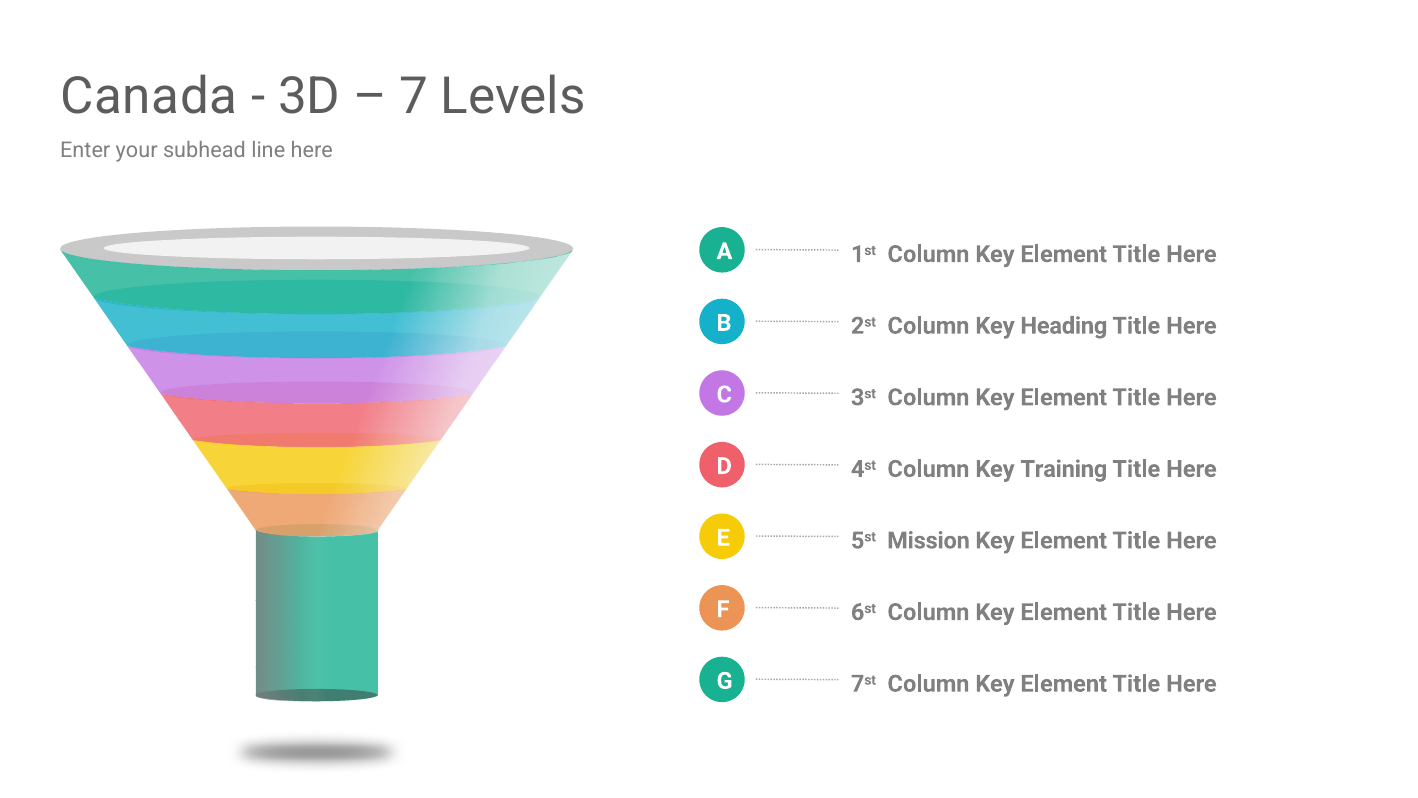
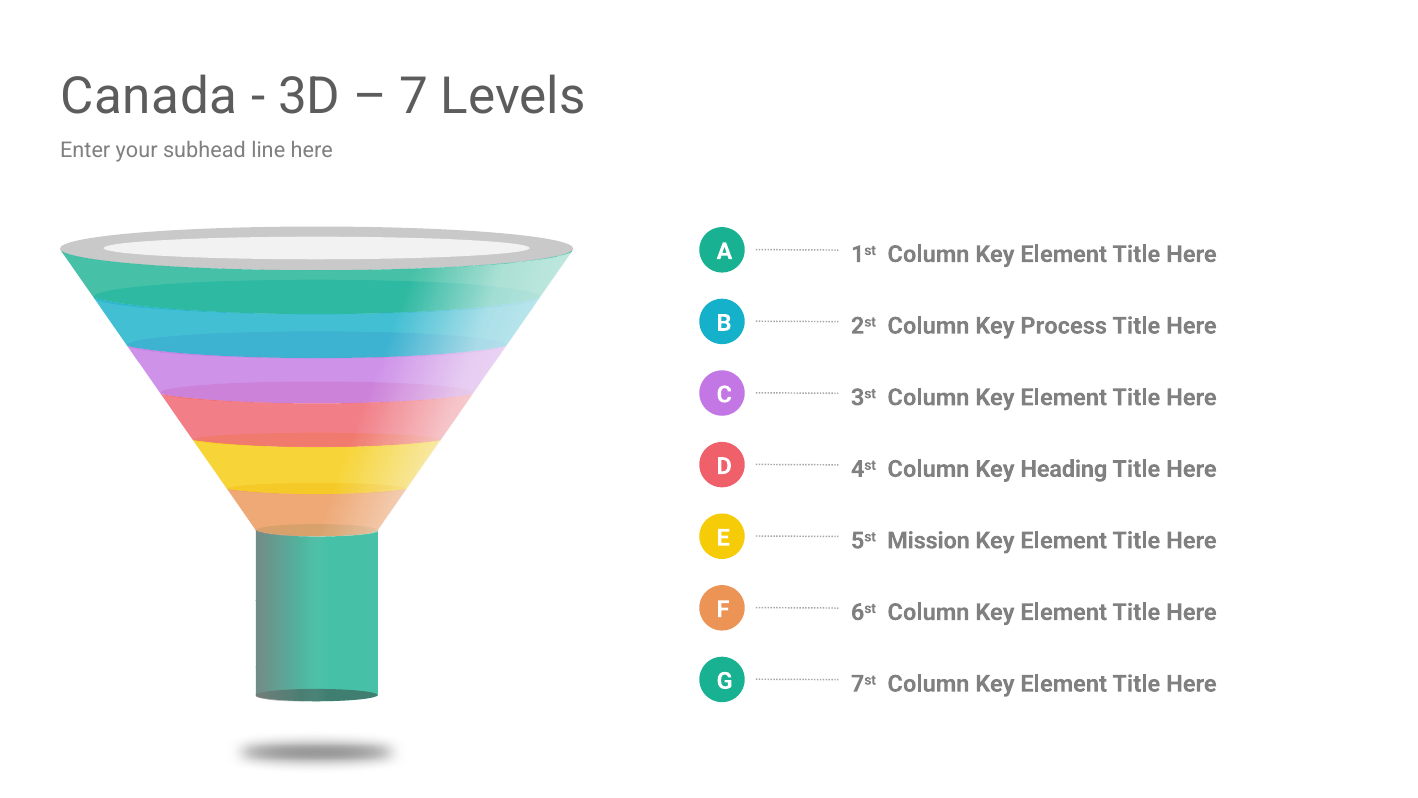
Heading: Heading -> Process (1064, 326)
Training: Training -> Heading (1064, 469)
